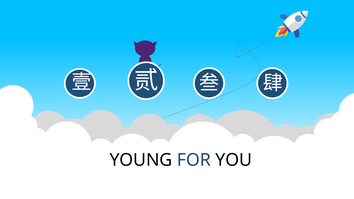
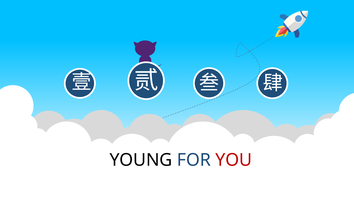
YOU colour: black -> red (234, 160)
